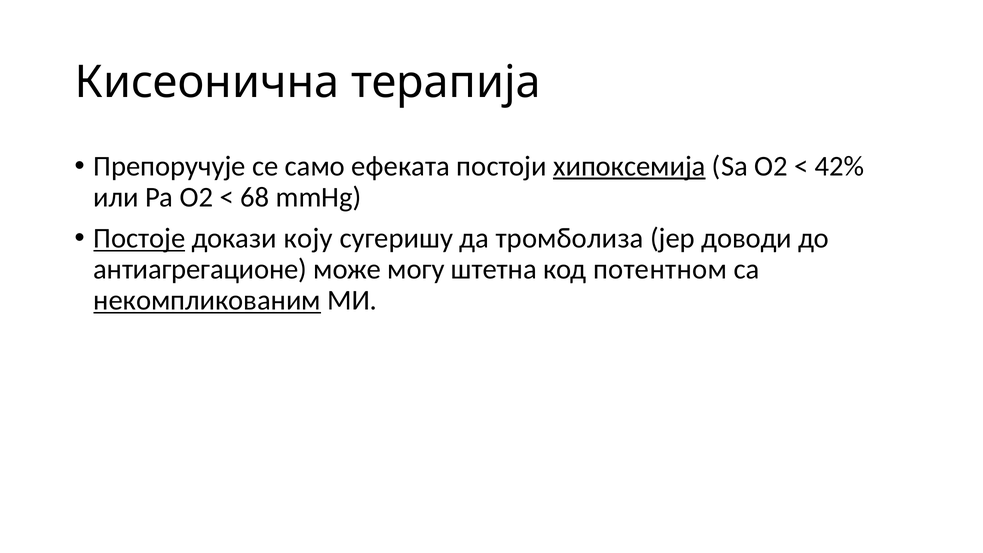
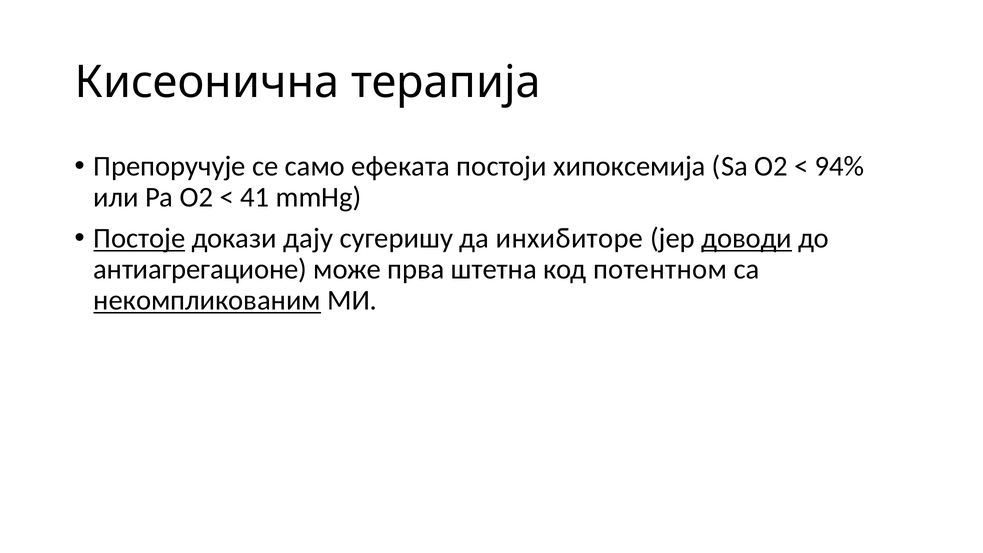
хипоксемија underline: present -> none (629, 166)
42%: 42% -> 94% (840, 166)
68: 68 -> 41 (255, 197)
коју: коју -> дају (308, 238)
тромболиза: тромболиза -> инхибиторе (570, 238)
доводи underline: none -> present (747, 238)
могу: могу -> прва (416, 269)
